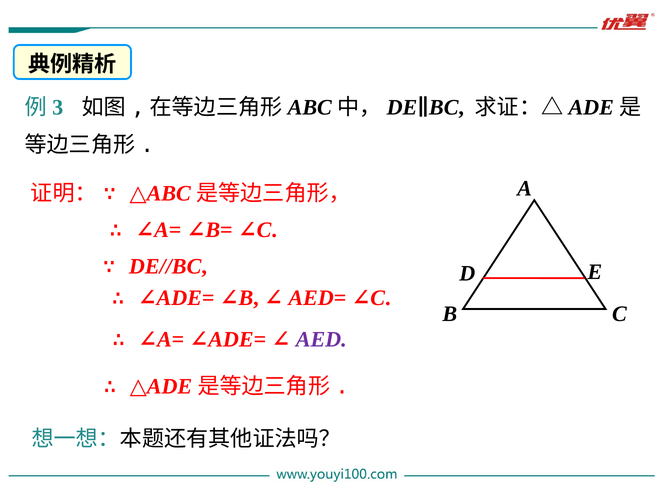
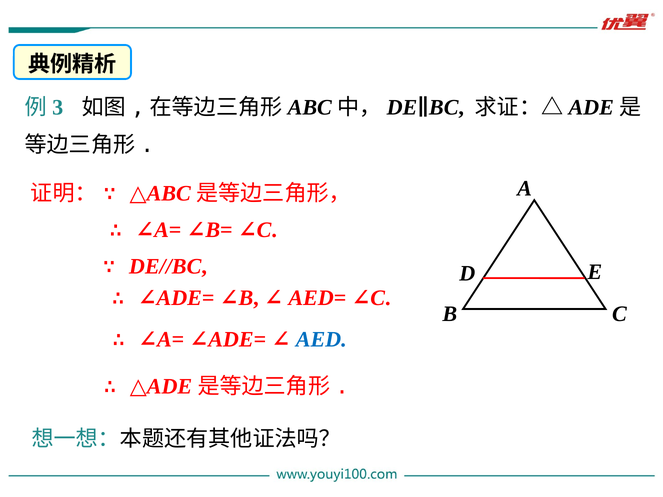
AED colour: purple -> blue (321, 340)
